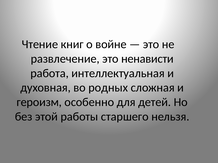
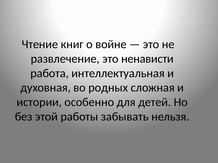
героизм: героизм -> истории (39, 102)
старшего: старшего -> забывать (125, 117)
